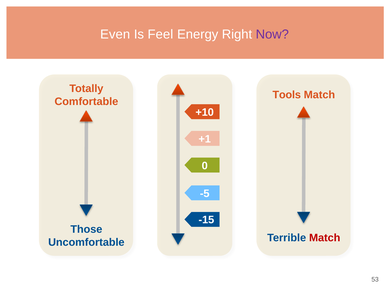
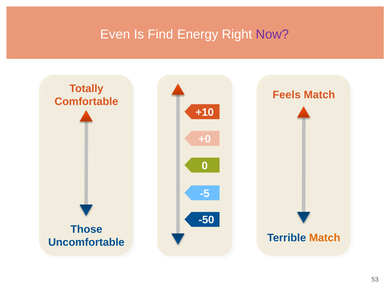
Feel: Feel -> Find (160, 34)
Tools: Tools -> Feels (287, 95)
+1: +1 -> +0 (205, 139)
-15: -15 -> -50 (206, 220)
Match colour: red -> orange (325, 238)
